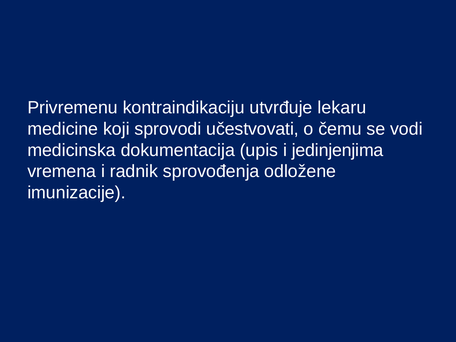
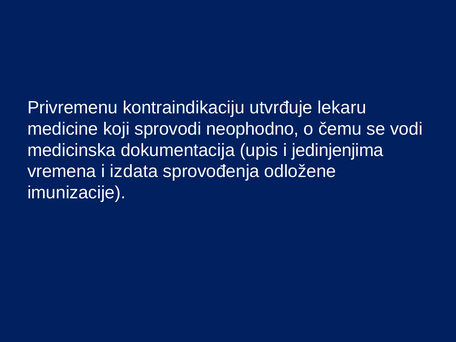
učestvovati: učestvovati -> neophodno (253, 129)
radnik: radnik -> izdata (134, 171)
